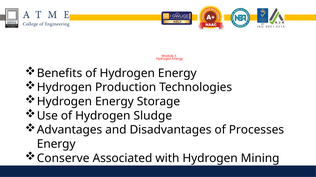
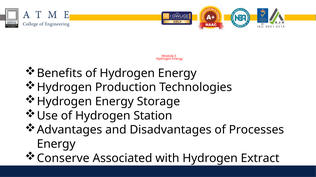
Sludge: Sludge -> Station (153, 116)
Mining: Mining -> Extract (260, 159)
